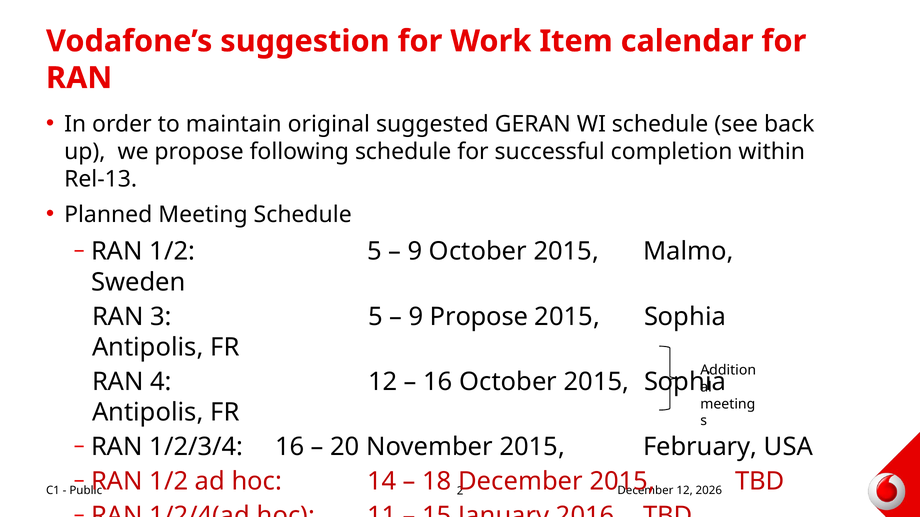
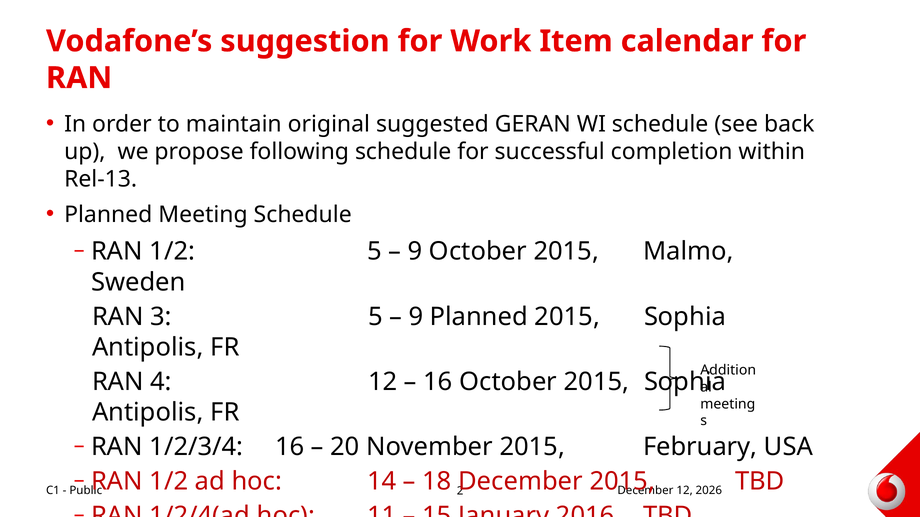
9 Propose: Propose -> Planned (479, 317)
